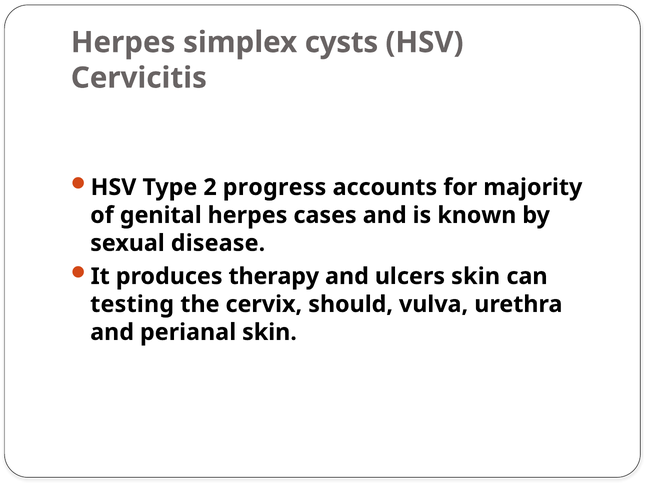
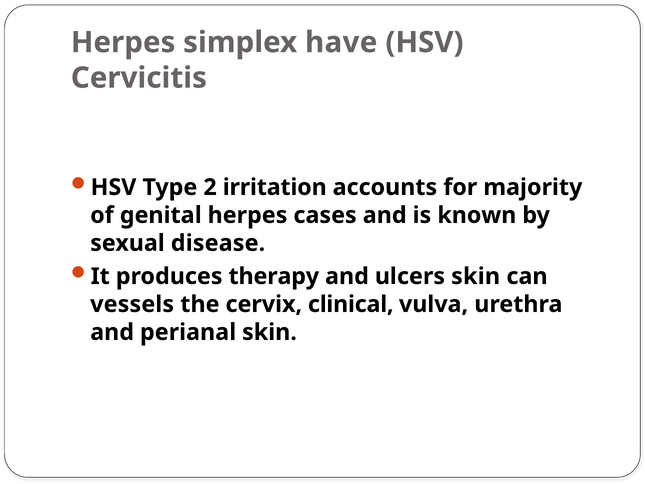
cysts: cysts -> have (341, 42)
progress: progress -> irritation (275, 187)
testing: testing -> vessels (132, 304)
should: should -> clinical (351, 304)
